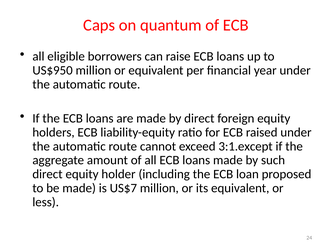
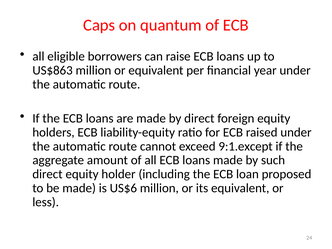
US$950: US$950 -> US$863 (53, 70)
3:1.except: 3:1.except -> 9:1.except (246, 146)
US$7: US$7 -> US$6 (123, 188)
